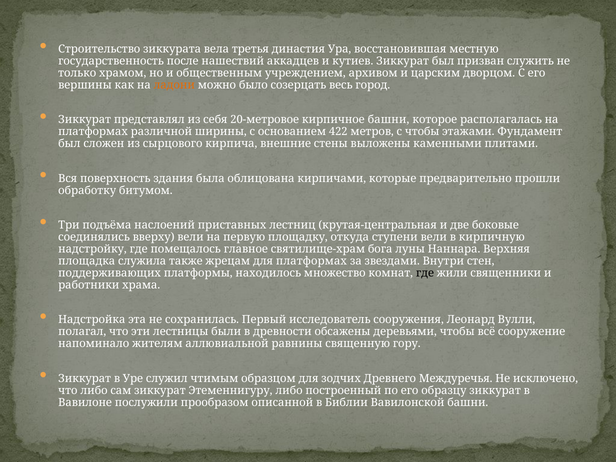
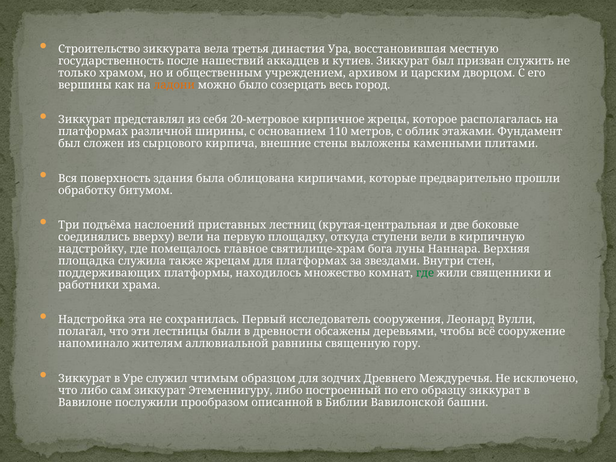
кирпичное башни: башни -> жрецы (389, 120)
422: 422 -> 110 (338, 132)
с чтобы: чтобы -> облик (422, 132)
где colour: black -> green (425, 273)
